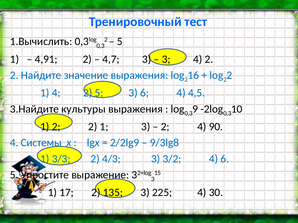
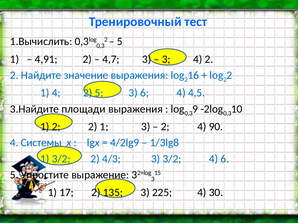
культуры: культуры -> площади (84, 109)
2/2lg9: 2/2lg9 -> 4/2lg9 (125, 143)
9/3lg8: 9/3lg8 -> 1/3lg8 (164, 143)
1 3/3: 3/3 -> 3/2 (61, 159)
